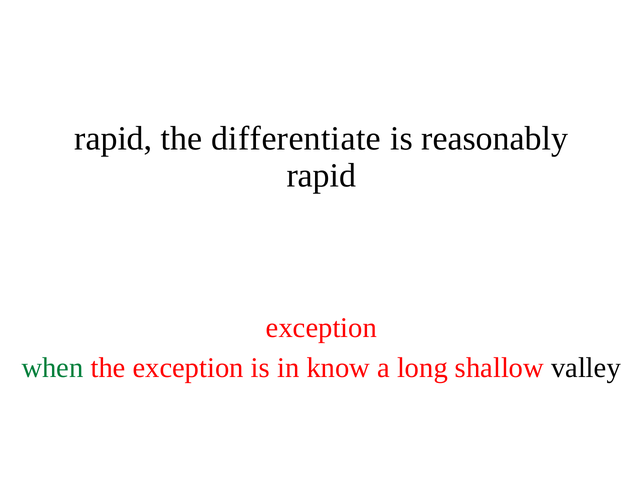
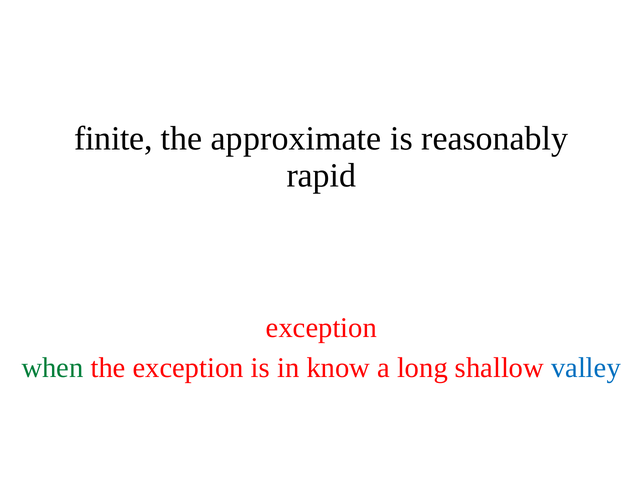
rapid: rapid -> finite (113, 139)
differentiate: differentiate -> approximate (296, 139)
valley colour: black -> blue (586, 368)
